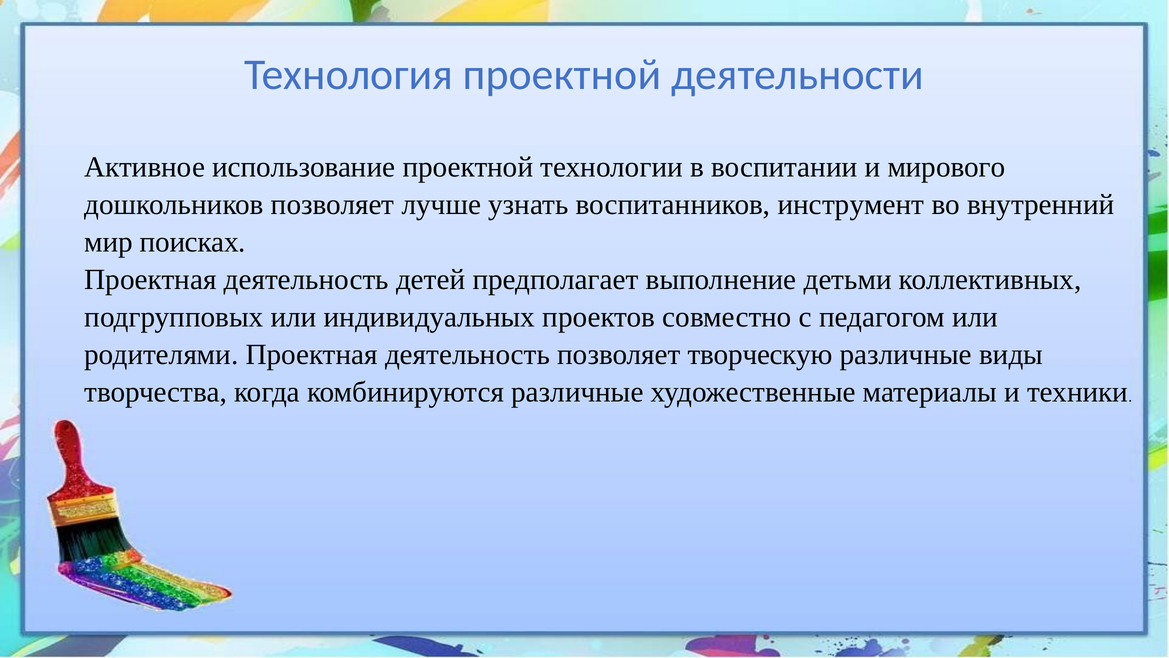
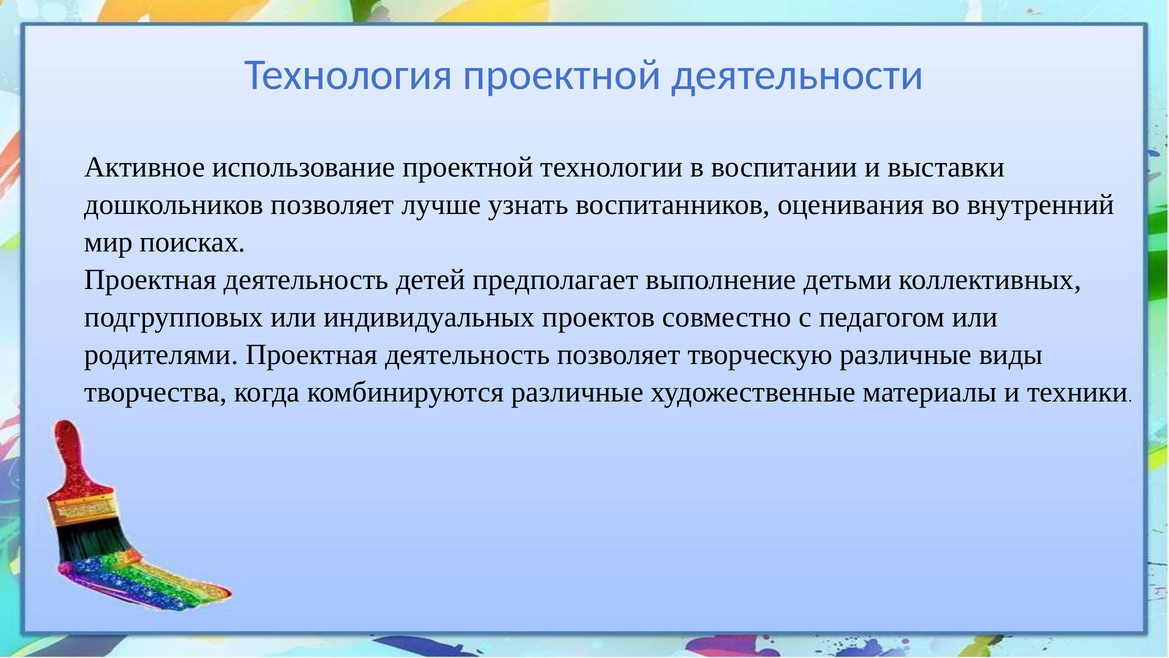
мирового: мирового -> выставки (946, 167)
инструмент: инструмент -> оценивания (851, 204)
